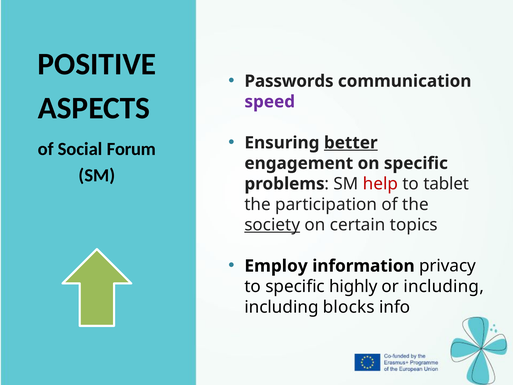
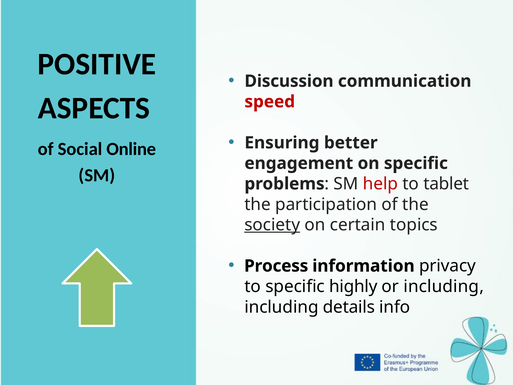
Passwords: Passwords -> Discussion (289, 81)
speed colour: purple -> red (270, 102)
better underline: present -> none (351, 143)
Forum: Forum -> Online (131, 149)
Employ: Employ -> Process (276, 266)
blocks: blocks -> details (349, 307)
